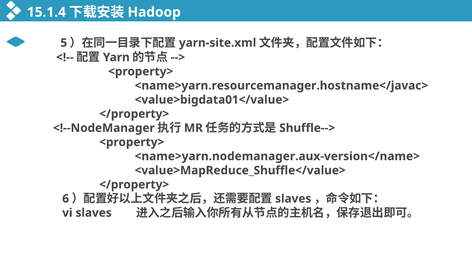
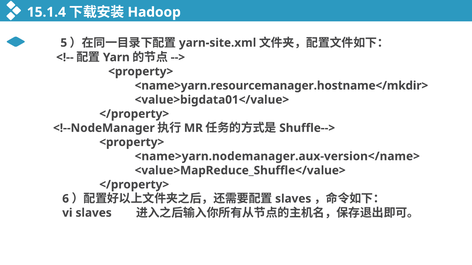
<name>yarn.resourcemanager.hostname</javac>: <name>yarn.resourcemanager.hostname</javac> -> <name>yarn.resourcemanager.hostname</mkdir> (281, 86)
